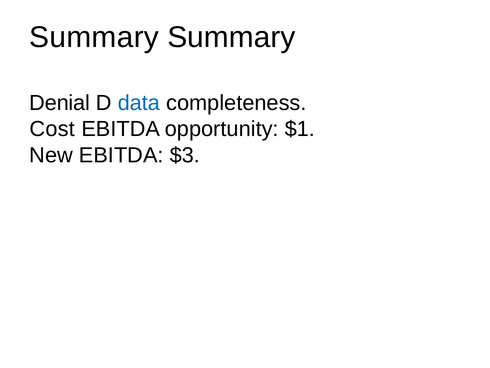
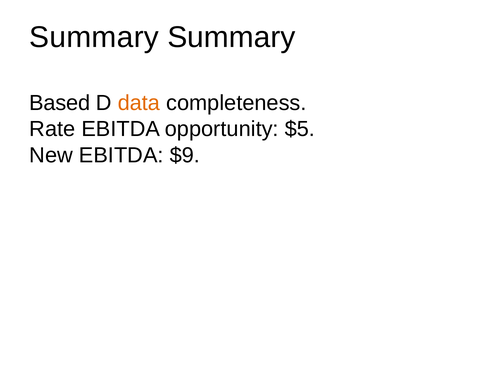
Denial: Denial -> Based (60, 103)
data colour: blue -> orange (139, 103)
Cost: Cost -> Rate (52, 129)
$1: $1 -> $5 (300, 129)
$3: $3 -> $9 (185, 155)
